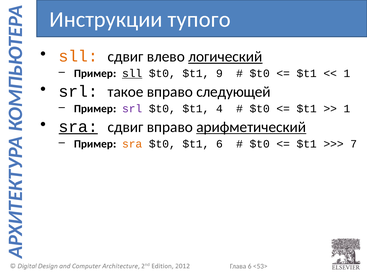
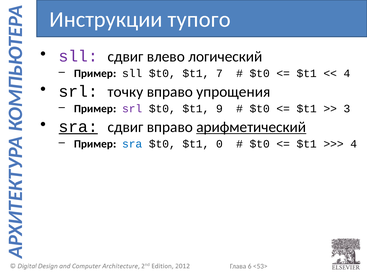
sll colour: orange -> purple (78, 56)
логический underline: present -> none (225, 57)
sll underline: present -> none (132, 74)
9: 9 -> 7 (219, 74)
1: 1 -> 4 (347, 74)
такое: такое -> точку (125, 92)
следующей: следующей -> упрощения (233, 92)
4: 4 -> 9 (219, 109)
1: 1 -> 3 (347, 109)
sra colour: orange -> blue (132, 144)
$t1 6: 6 -> 0 (219, 144)
7: 7 -> 4 (354, 144)
